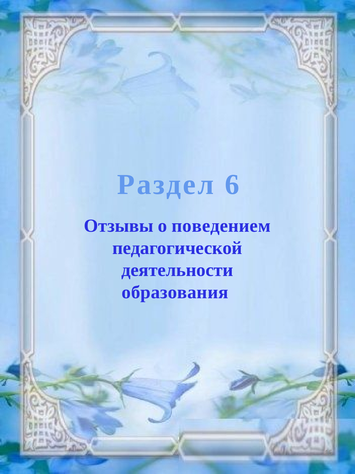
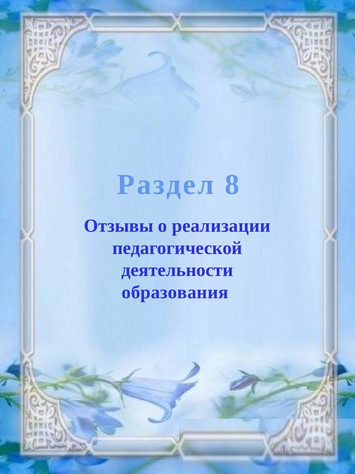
6: 6 -> 8 (232, 184)
поведением: поведением -> реализации (221, 225)
